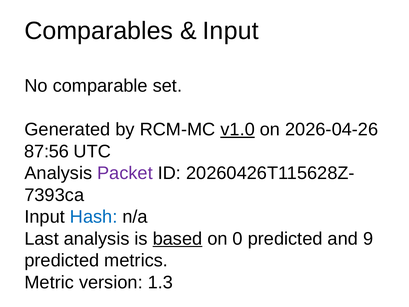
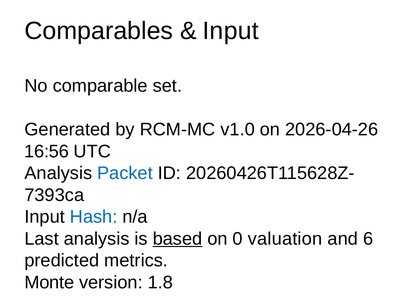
v1.0 underline: present -> none (238, 129)
87:56: 87:56 -> 16:56 (47, 151)
Packet colour: purple -> blue (125, 173)
0 predicted: predicted -> valuation (285, 238)
9: 9 -> 6 (368, 238)
Metric: Metric -> Monte (49, 282)
1.3: 1.3 -> 1.8 (160, 282)
